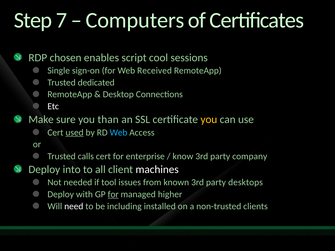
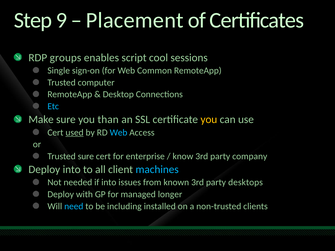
7: 7 -> 9 (62, 20)
Computers: Computers -> Placement (135, 20)
chosen: chosen -> groups (65, 58)
Received: Received -> Common (155, 71)
dedicated: dedicated -> computer (96, 83)
Etc colour: white -> light blue (53, 106)
Trusted calls: calls -> sure (86, 156)
machines colour: white -> light blue (157, 170)
if tool: tool -> into (109, 183)
for underline: present -> none (113, 194)
higher: higher -> longer (170, 194)
need colour: white -> light blue (74, 206)
